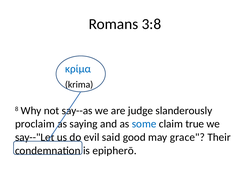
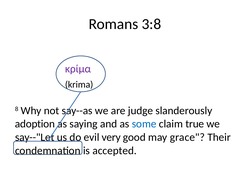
κρίμα colour: blue -> purple (78, 69)
proclaim: proclaim -> adoption (35, 124)
said: said -> very (111, 138)
epipherō: epipherō -> accepted (115, 151)
